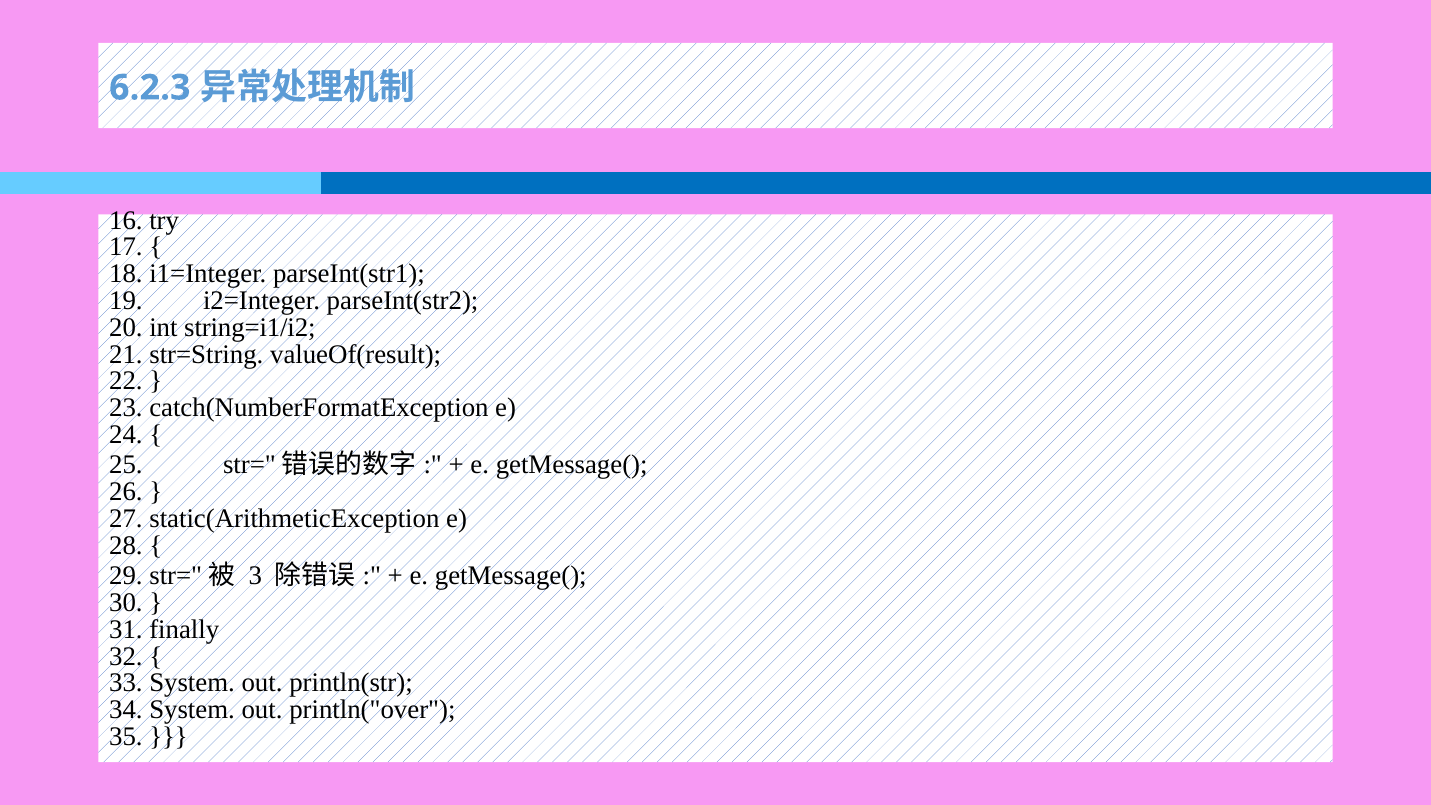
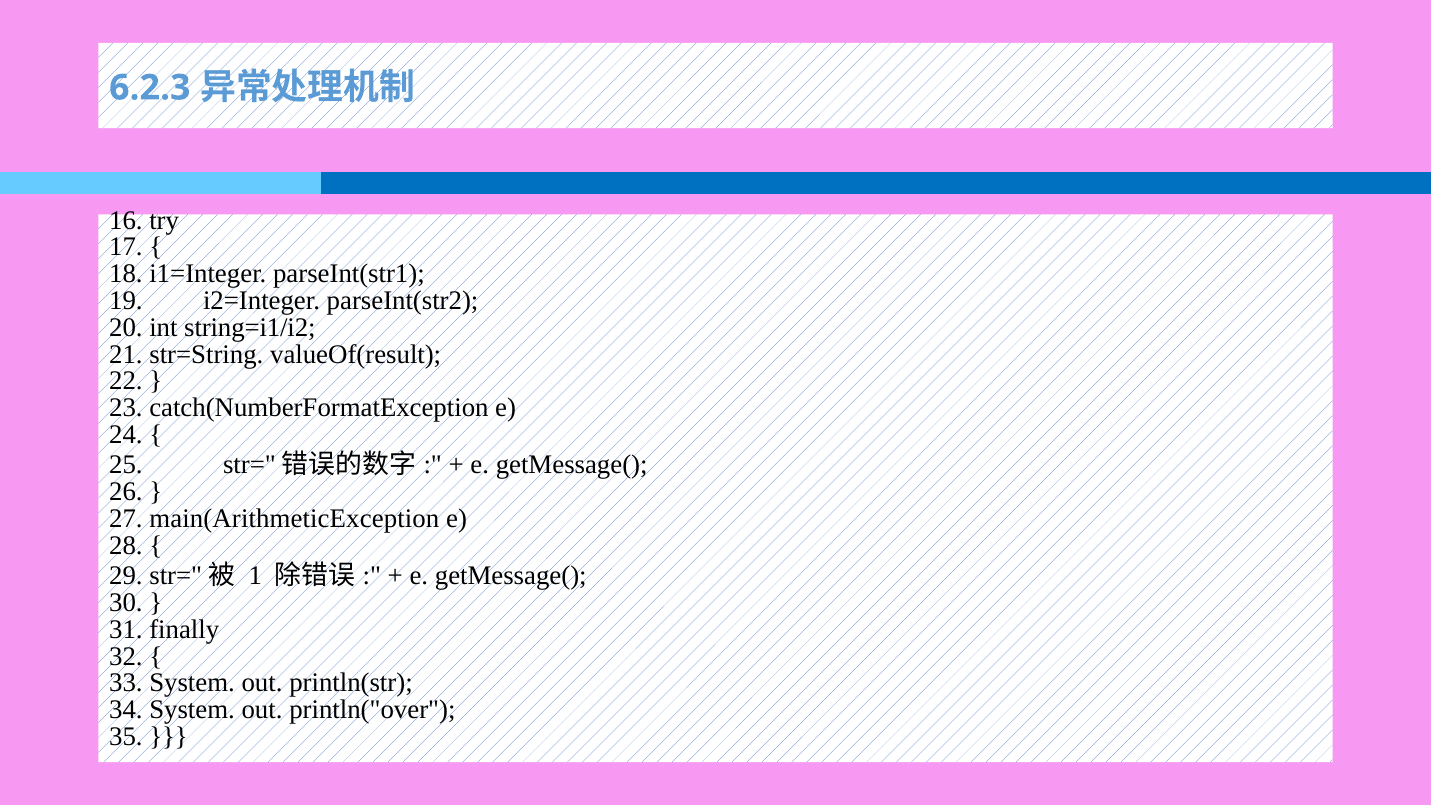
static(ArithmeticException: static(ArithmeticException -> main(ArithmeticException (294, 519)
3: 3 -> 1 (255, 575)
